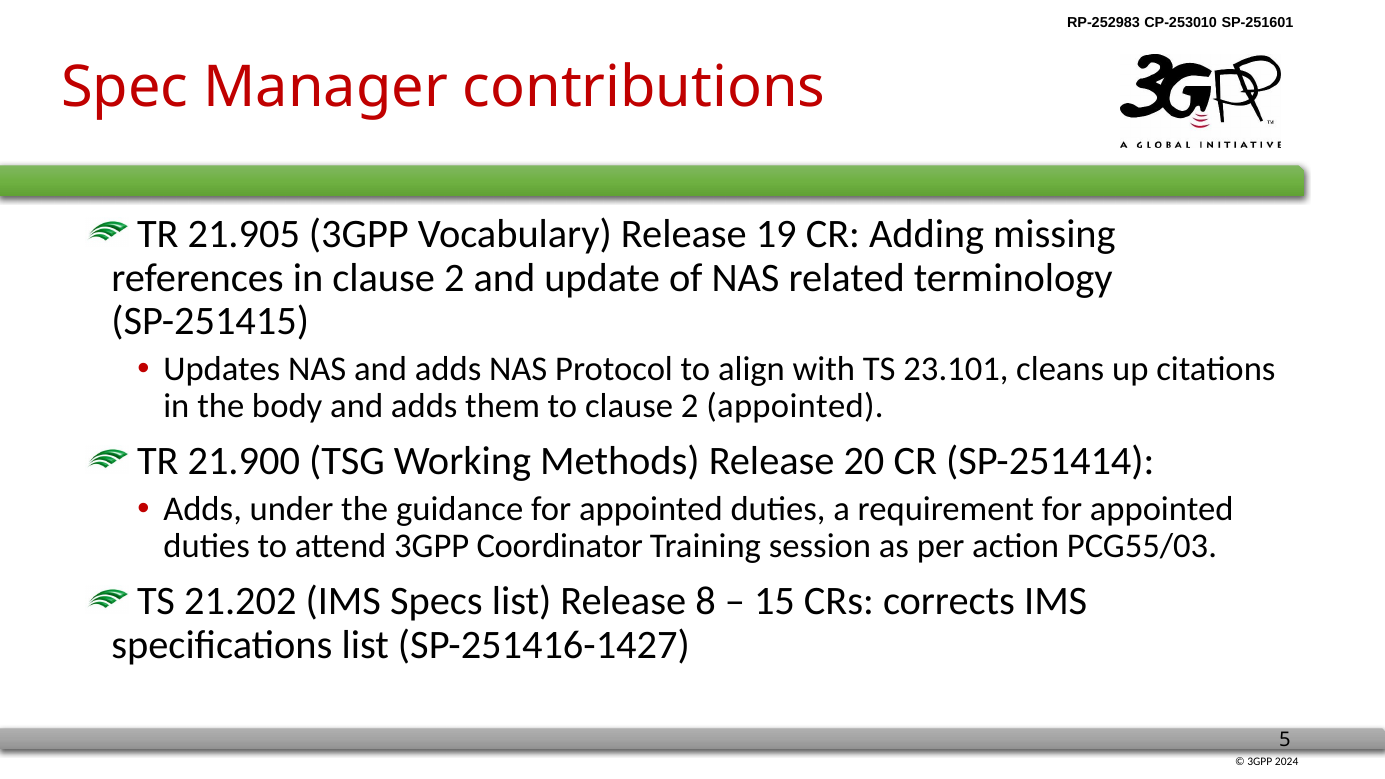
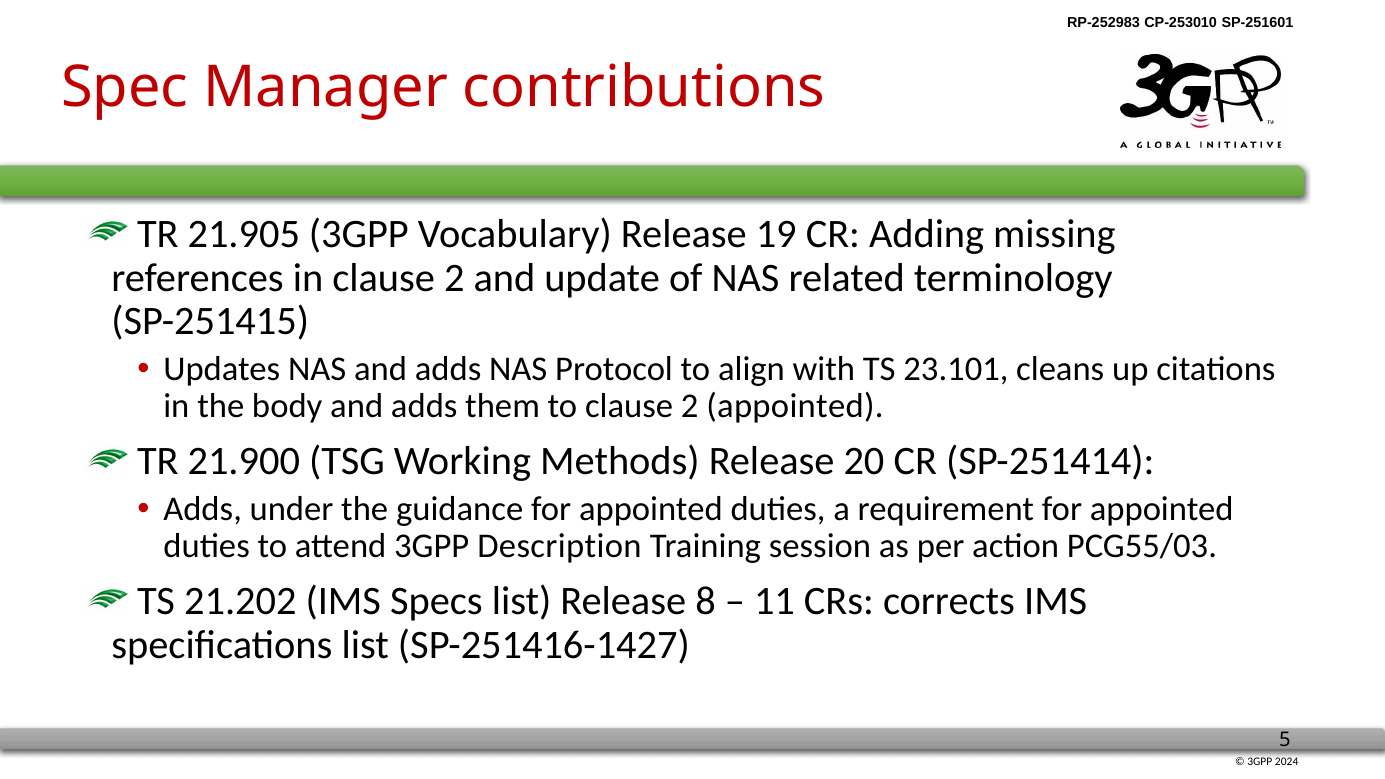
Coordinator: Coordinator -> Description (559, 547)
15: 15 -> 11 (774, 601)
